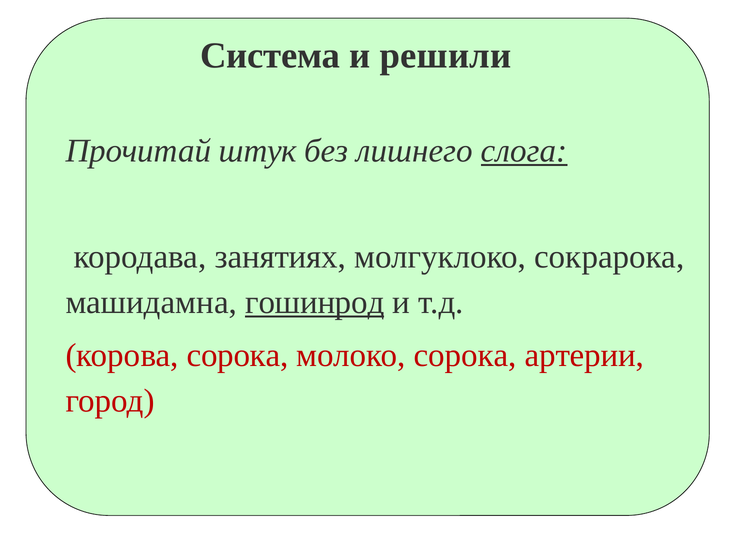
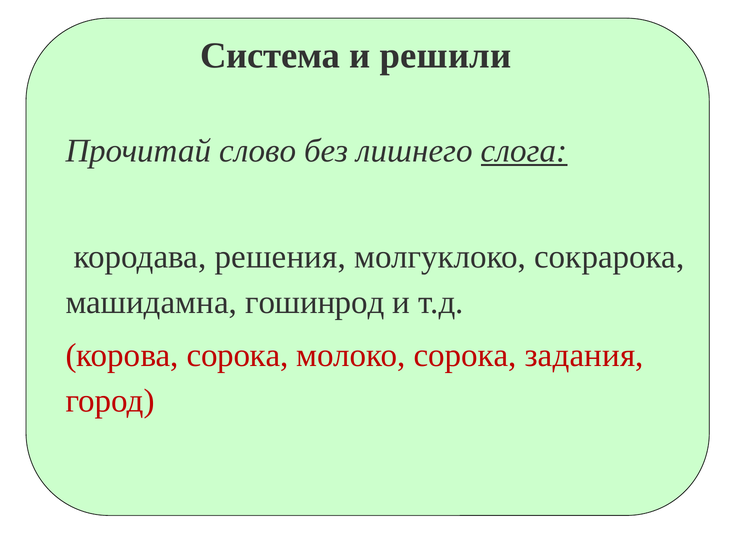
штук: штук -> слово (258, 151)
занятиях: занятиях -> решения (280, 257)
гошинрод underline: present -> none (315, 302)
артерии: артерии -> задания (584, 355)
